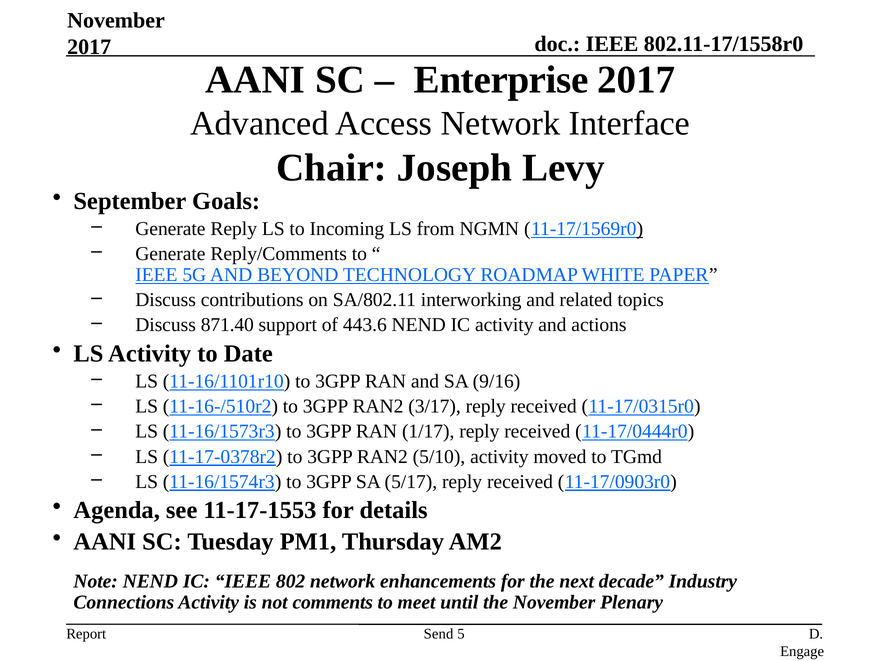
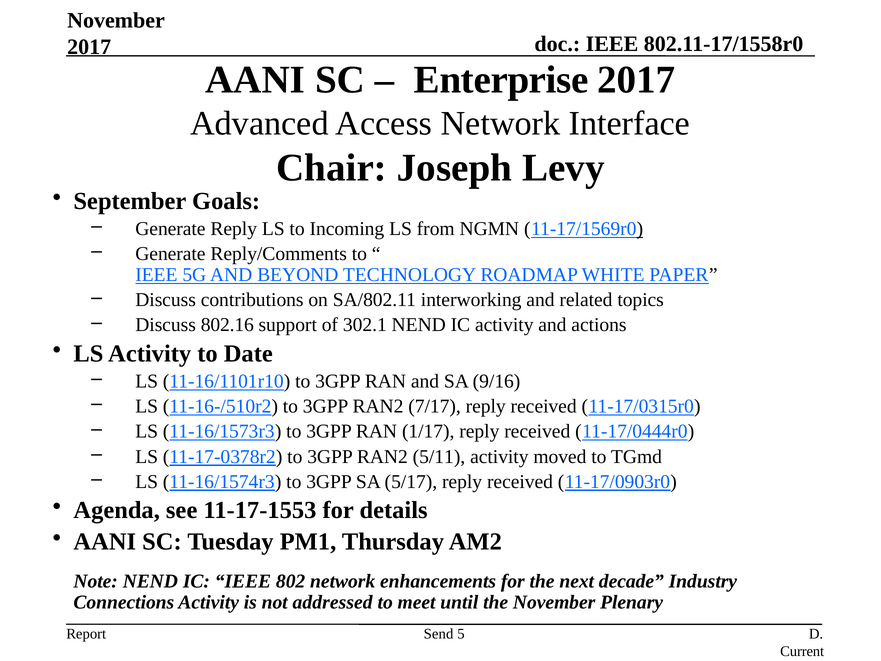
871.40: 871.40 -> 802.16 (227, 325)
443.6: 443.6 -> 302.1 (365, 325)
3/17: 3/17 -> 7/17 (435, 406)
5/10: 5/10 -> 5/11 (439, 456)
comments: comments -> addressed (333, 602)
Engage: Engage -> Current (802, 651)
